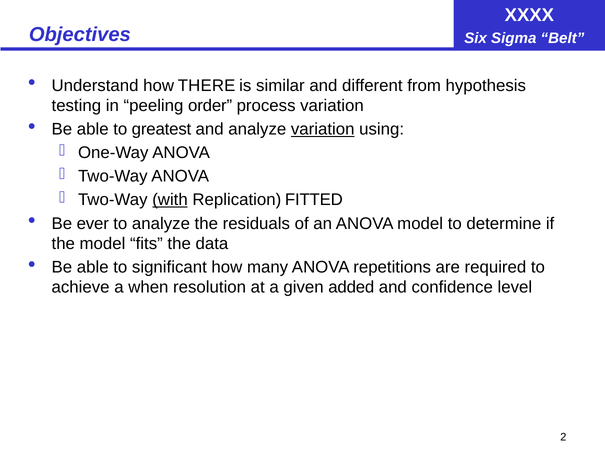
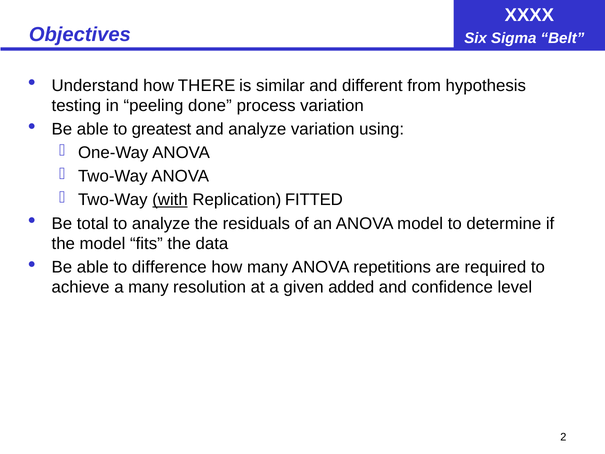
order: order -> done (210, 106)
variation underline: present -> none (323, 129)
ever: ever -> total (93, 223)
significant: significant -> difference (169, 267)
a when: when -> many (148, 287)
